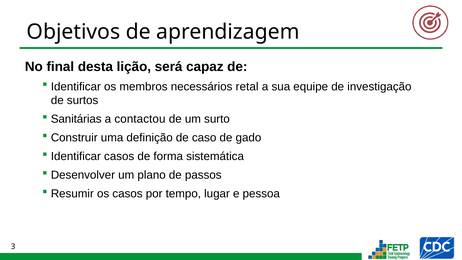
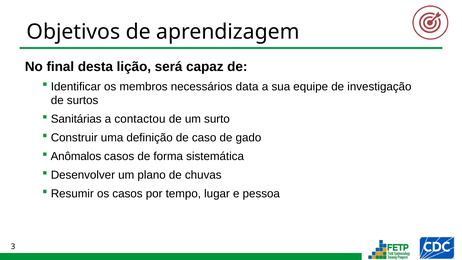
retal: retal -> data (247, 87)
Identificar: Identificar -> Anômalos (76, 156)
passos: passos -> chuvas (203, 175)
